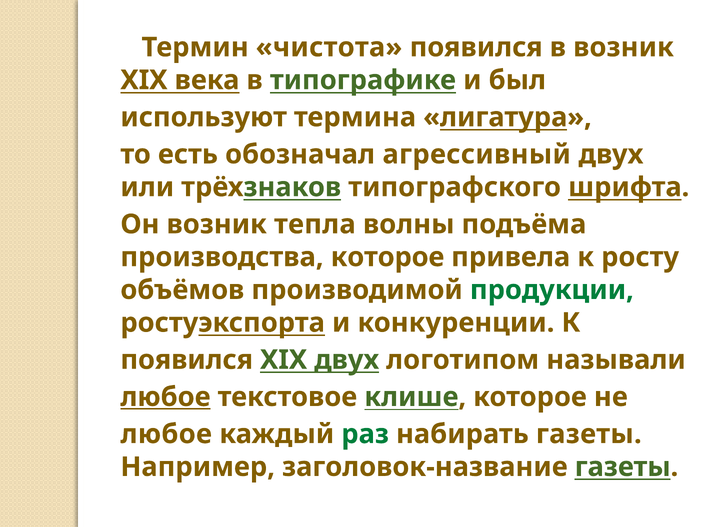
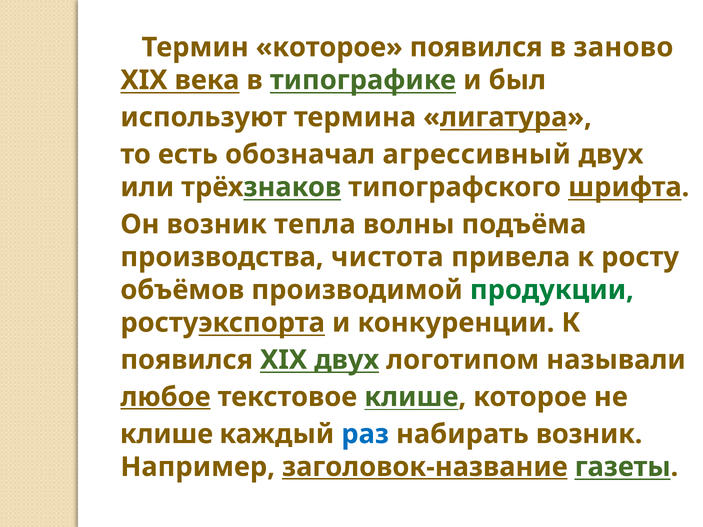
Термин чистота: чистота -> которое (329, 47)
в возник: возник -> заново (623, 47)
производства которое: которое -> чистота (387, 257)
любое: любое -> клише (166, 434)
раз colour: green -> blue (365, 434)
набирать газеты: газеты -> возник (589, 434)
заголовок-название underline: none -> present (425, 467)
